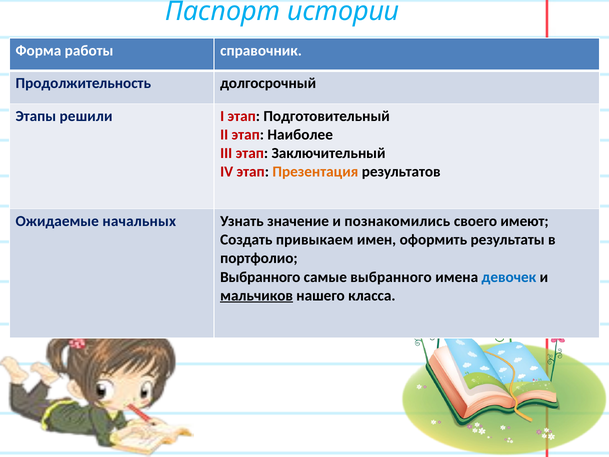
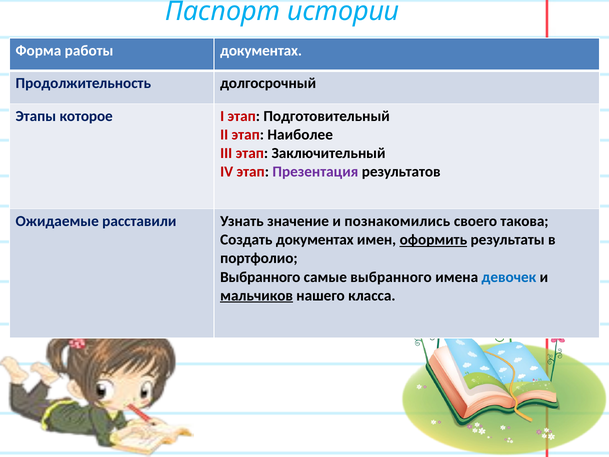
работы справочник: справочник -> документах (261, 51)
решили: решили -> которое (86, 116)
Презентация colour: orange -> purple (315, 172)
начальных: начальных -> расставили (139, 221)
имеют: имеют -> такова (525, 221)
Создать привыкаем: привыкаем -> документах (315, 240)
оформить underline: none -> present (433, 240)
